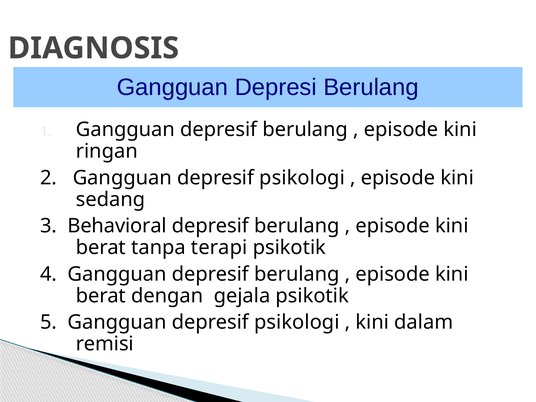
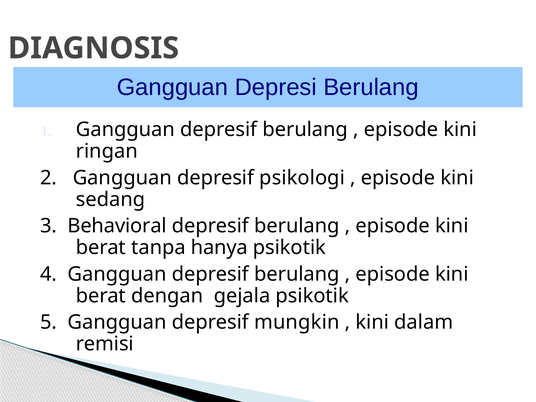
terapi: terapi -> hanya (219, 248)
5 Gangguan depresif psikologi: psikologi -> mungkin (297, 322)
